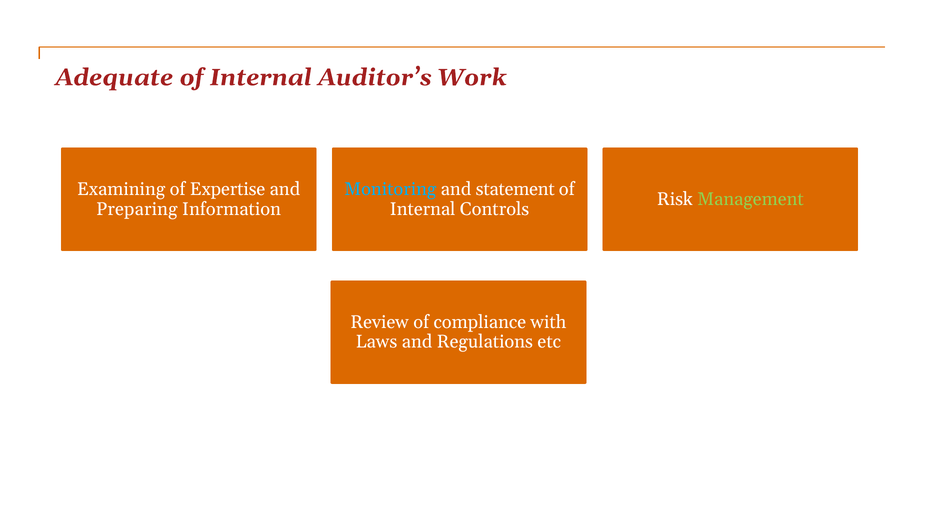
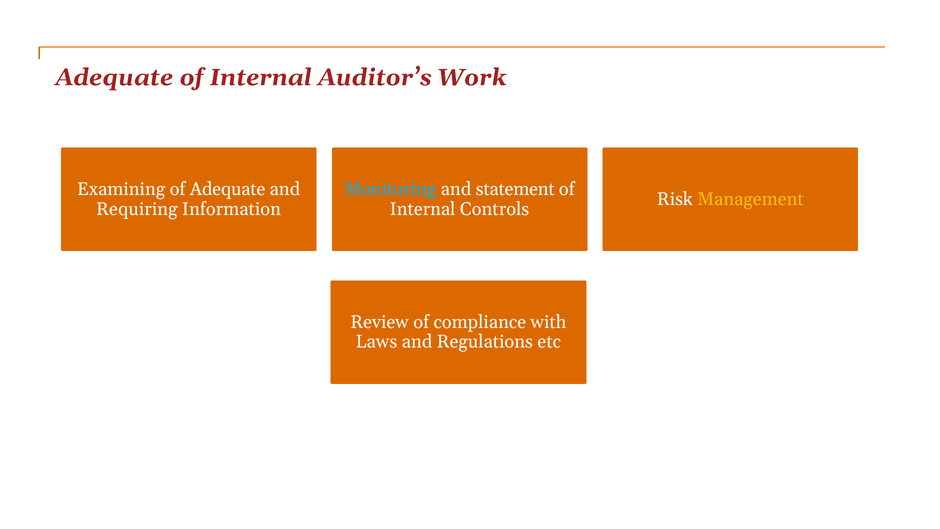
of Expertise: Expertise -> Adequate (228, 189)
Management colour: light green -> yellow (751, 199)
Preparing: Preparing -> Requiring (137, 209)
